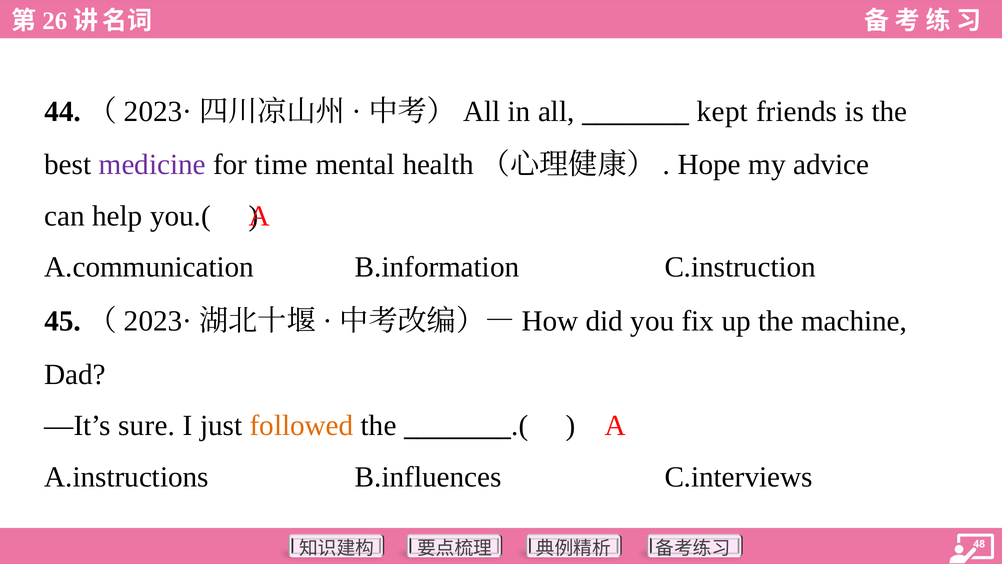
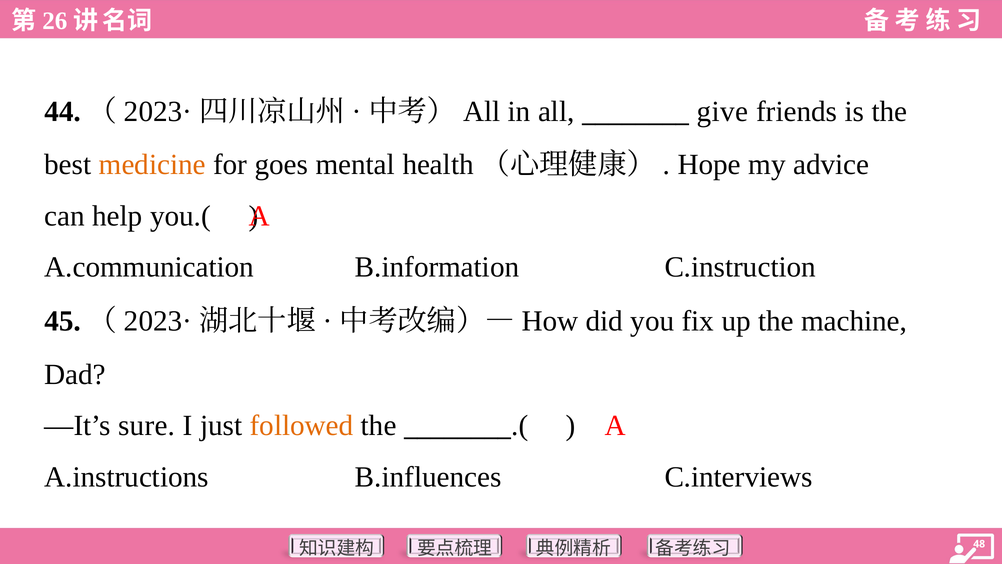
kept: kept -> give (722, 111)
medicine colour: purple -> orange (152, 165)
time: time -> goes (281, 165)
